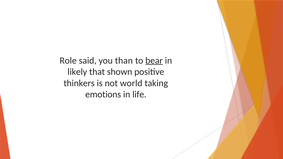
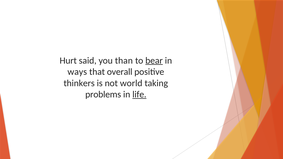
Role: Role -> Hurt (68, 61)
likely: likely -> ways (77, 72)
shown: shown -> overall (120, 72)
emotions: emotions -> problems (103, 95)
life underline: none -> present (139, 95)
